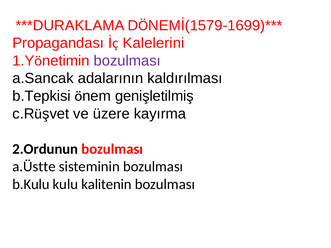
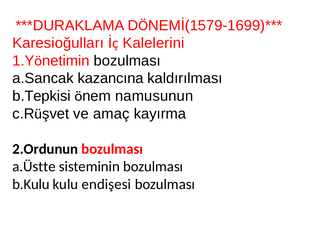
Propagandası: Propagandası -> Karesioğulları (58, 43)
bozulması colour: purple -> black (127, 61)
adalarının: adalarının -> kazancına (111, 78)
genişletilmiş: genişletilmiş -> namusunun (154, 96)
üzere: üzere -> amaç (111, 114)
kalitenin: kalitenin -> endişesi (106, 184)
